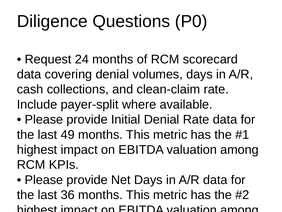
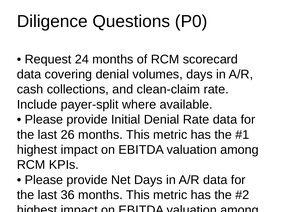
49: 49 -> 26 (68, 134)
